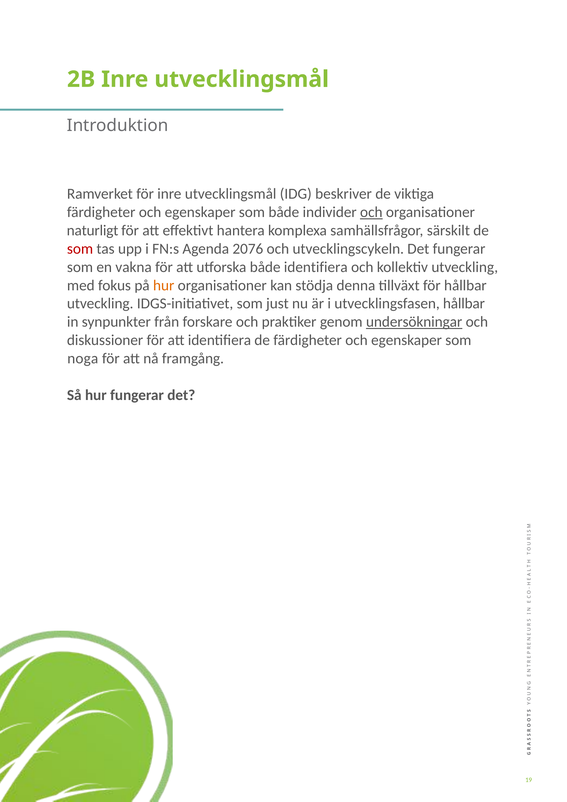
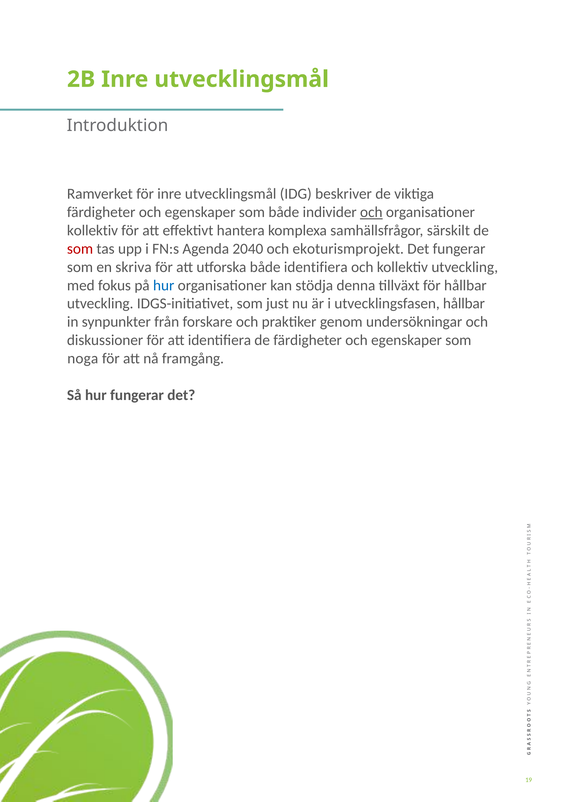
naturligt: naturligt -> kollektiv (93, 230)
2076: 2076 -> 2040 (248, 249)
utvecklingscykeln: utvecklingscykeln -> ekoturismprojekt (348, 249)
vakna: vakna -> skriva (134, 267)
hur colour: orange -> blue (164, 285)
undersökningar underline: present -> none (414, 322)
